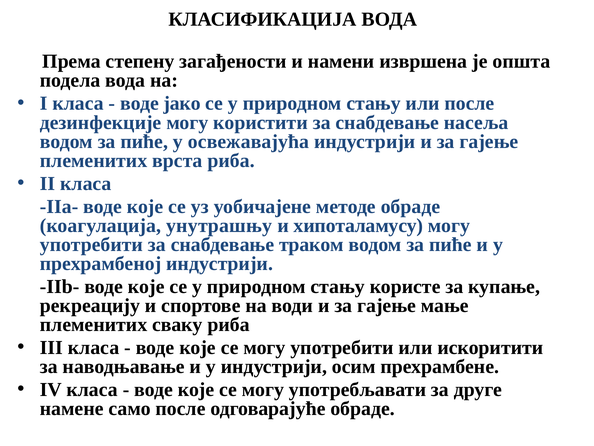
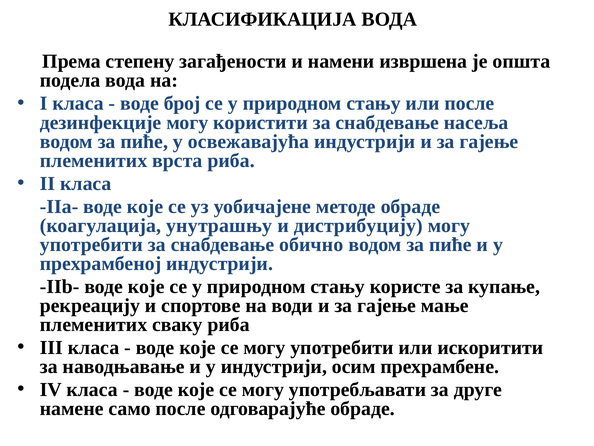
јако: јако -> број (182, 103)
хипоталамусу: хипоталамусу -> дистрибуцију (358, 225)
траком: траком -> обично (311, 244)
